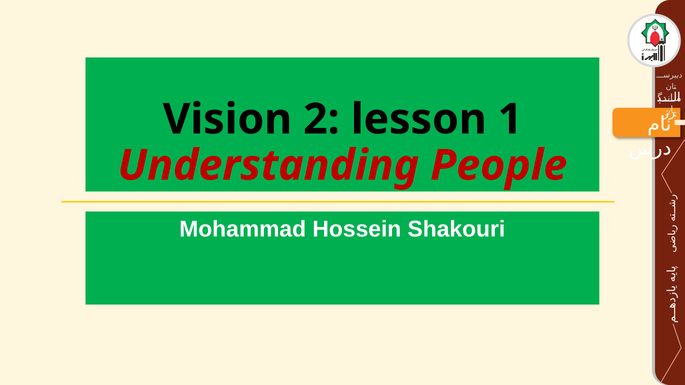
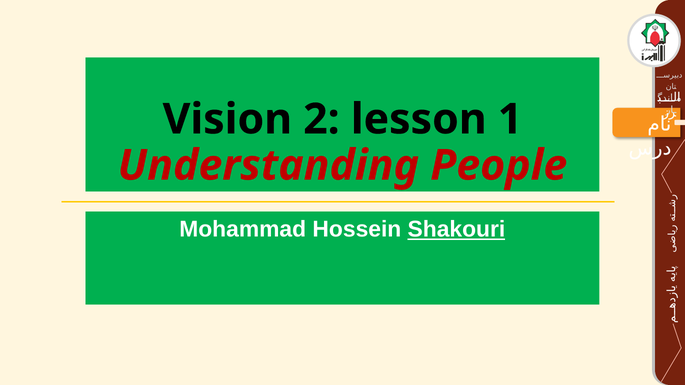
Shakouri underline: none -> present (456, 230)
